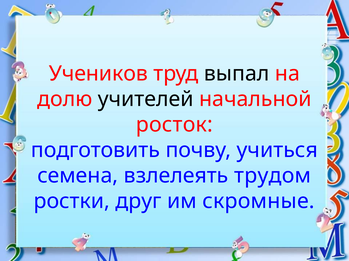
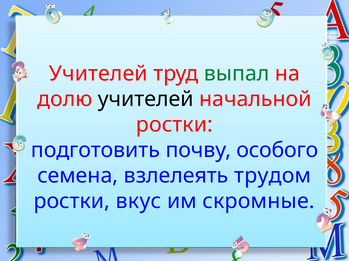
Учеников: Учеников -> Учителей (98, 74)
выпал colour: black -> green (237, 74)
росток: росток -> ростки (174, 125)
учиться: учиться -> особого (277, 151)
друг: друг -> вкус (138, 202)
